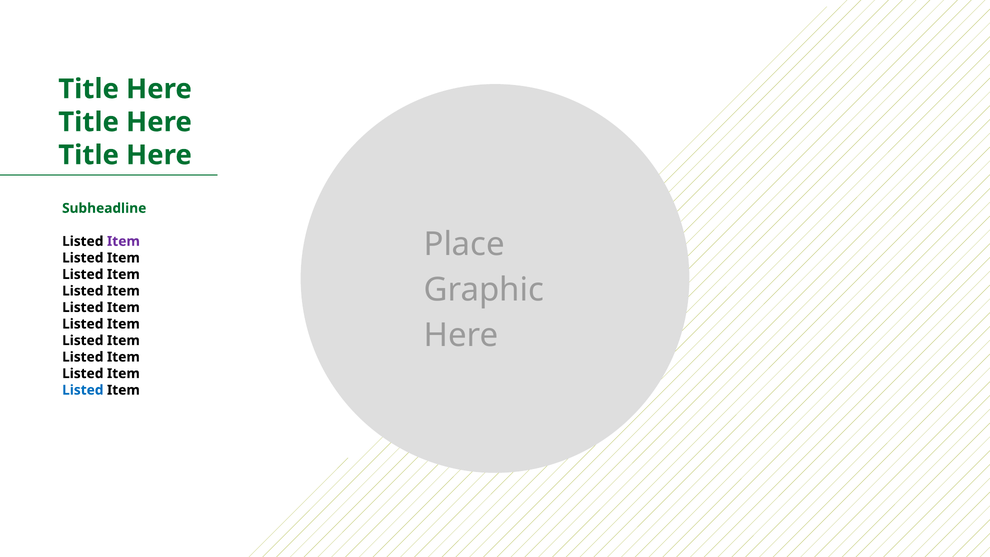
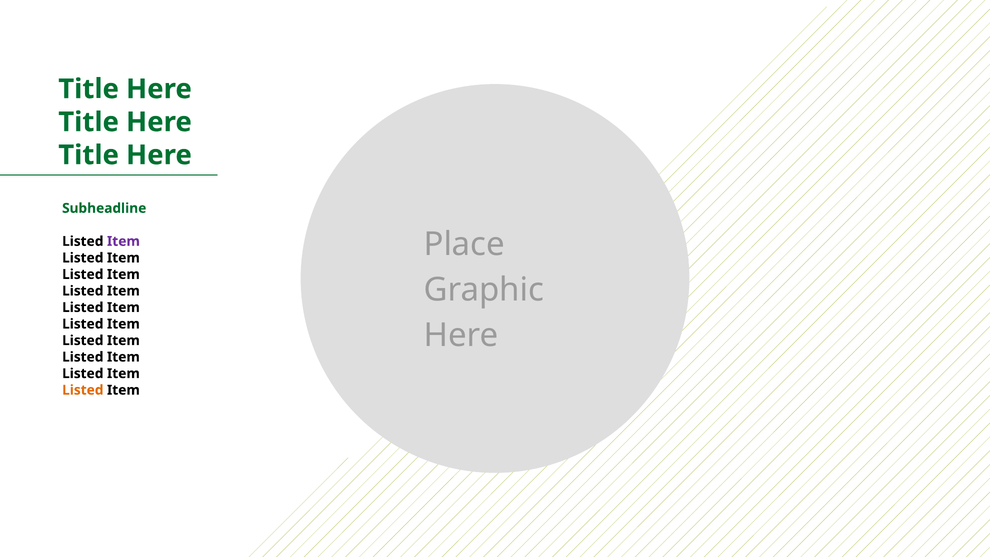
Listed colour: blue -> orange (83, 390)
